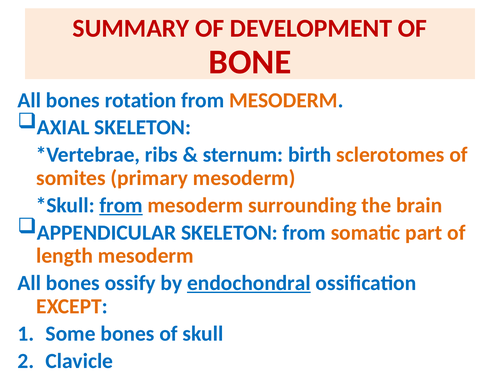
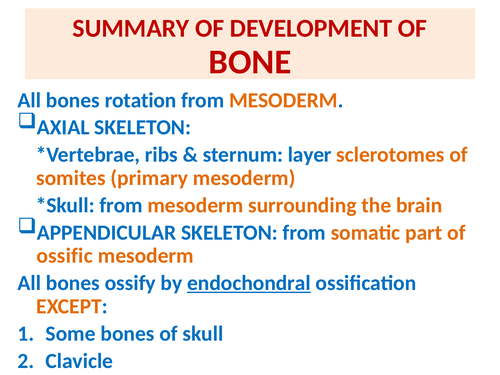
birth: birth -> layer (310, 155)
from underline: present -> none (121, 205)
length: length -> ossific (65, 256)
